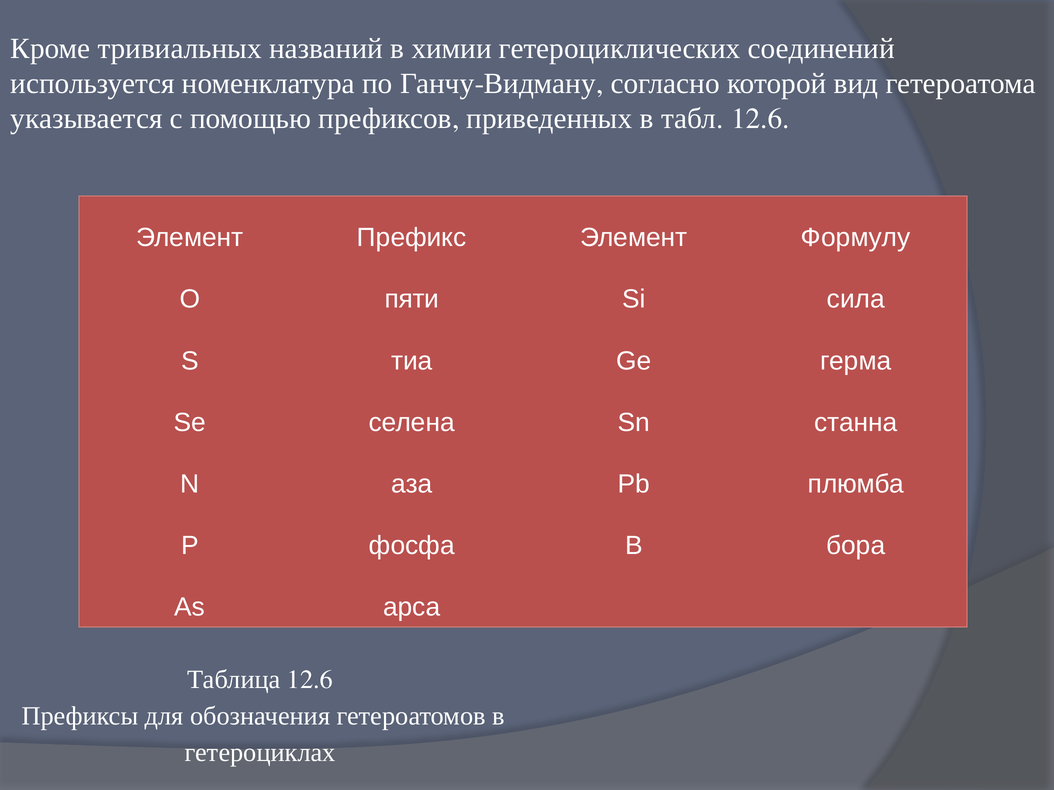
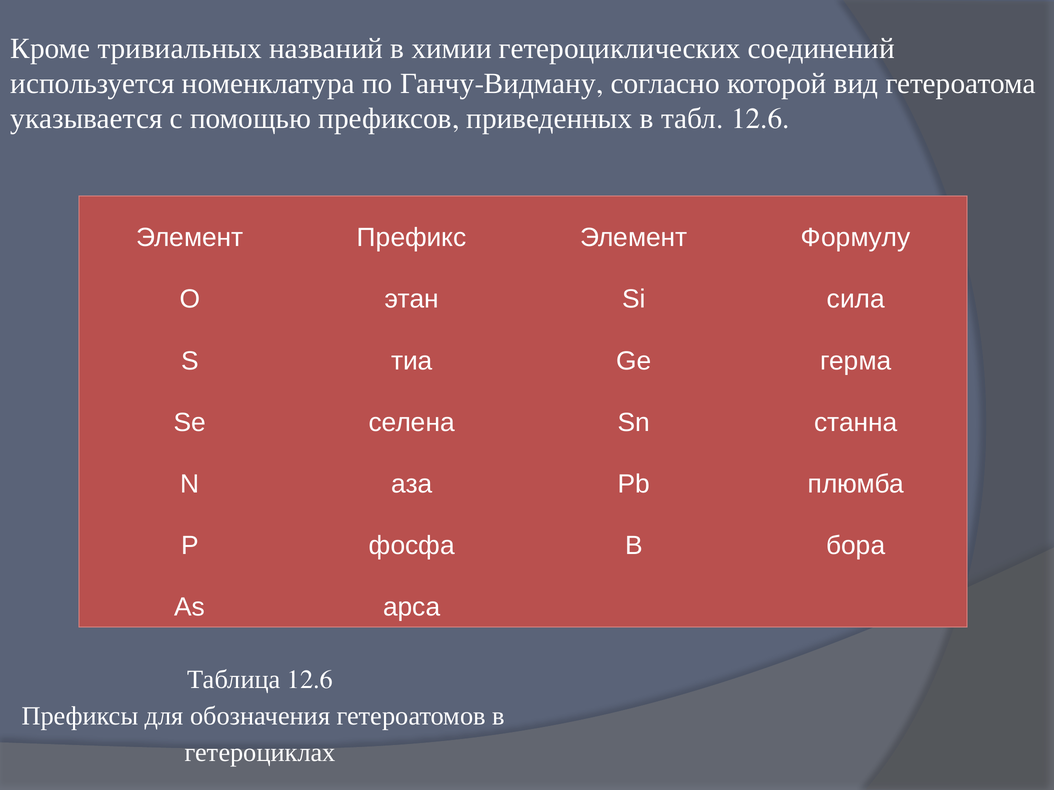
пяти: пяти -> этан (412, 299)
